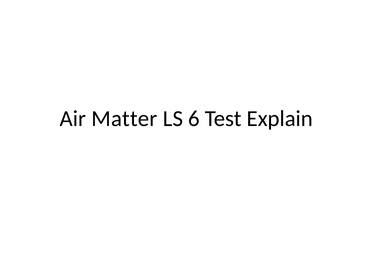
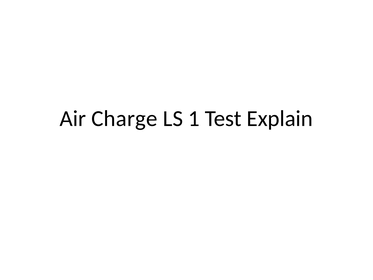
Matter: Matter -> Charge (124, 118)
6: 6 -> 1 (194, 118)
